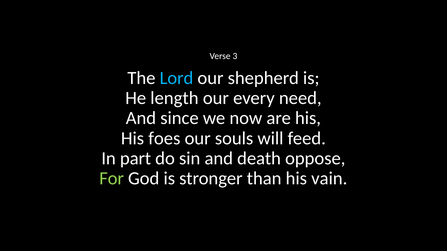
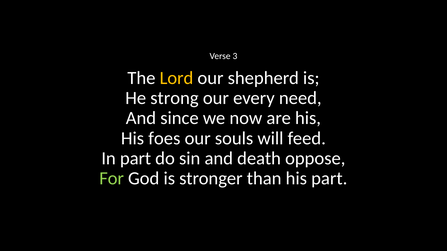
Lord colour: light blue -> yellow (176, 78)
length: length -> strong (174, 98)
his vain: vain -> part (329, 179)
